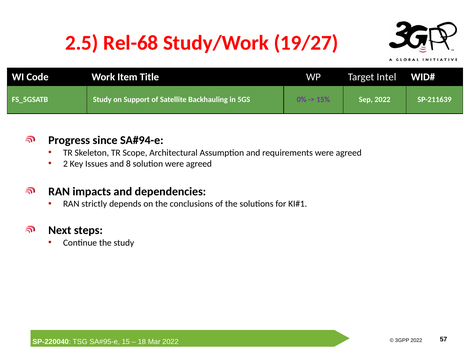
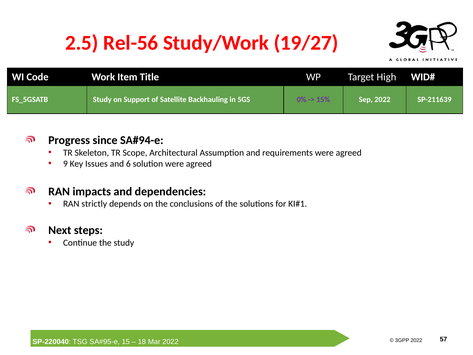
Rel-68: Rel-68 -> Rel-56 (131, 43)
Intel: Intel -> High (386, 77)
2: 2 -> 9 (65, 164)
8: 8 -> 6 (128, 164)
